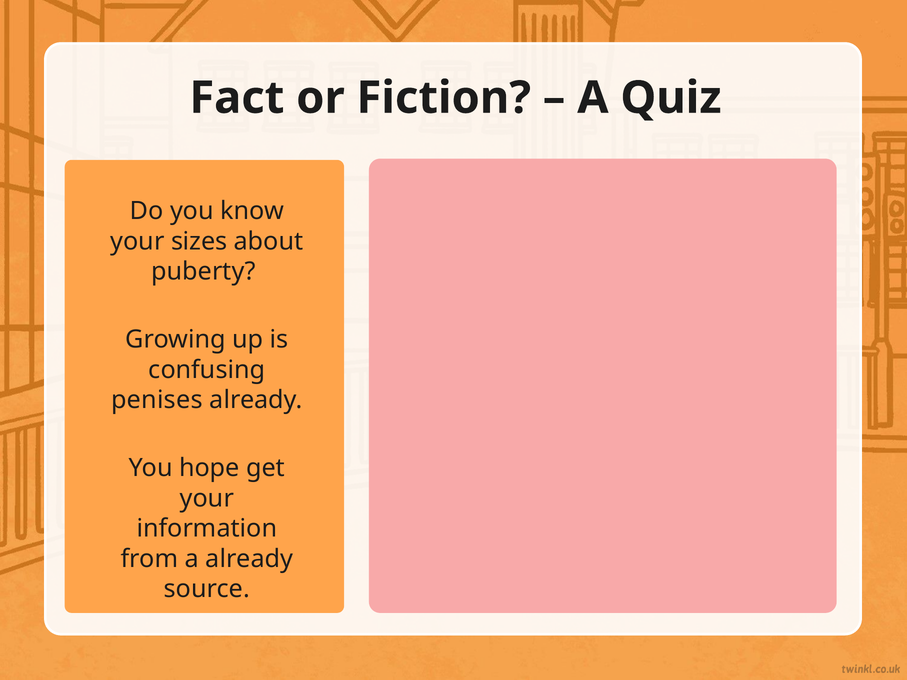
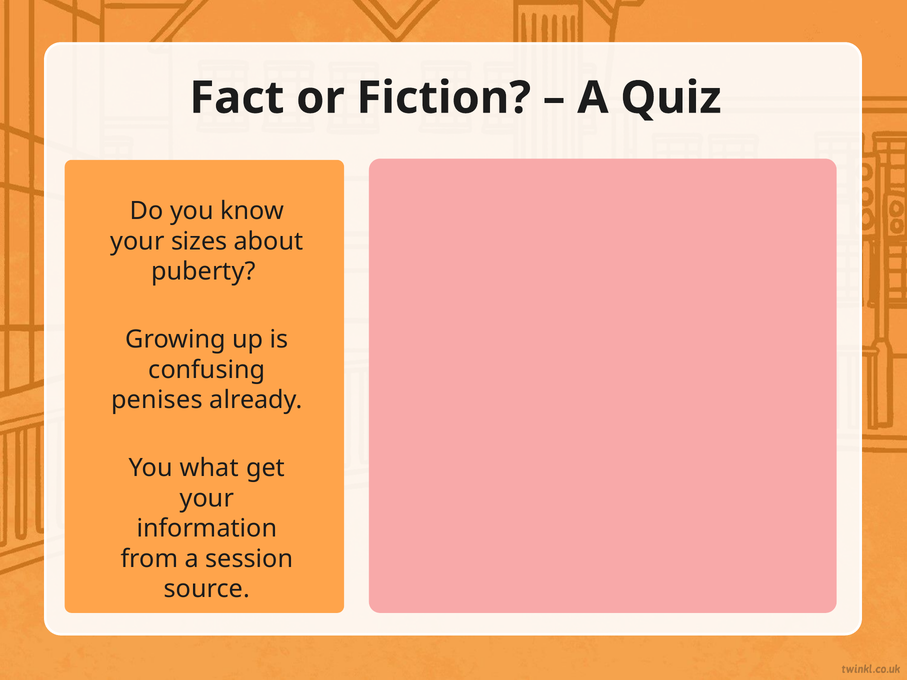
hope: hope -> what (209, 468)
a already: already -> session (249, 559)
